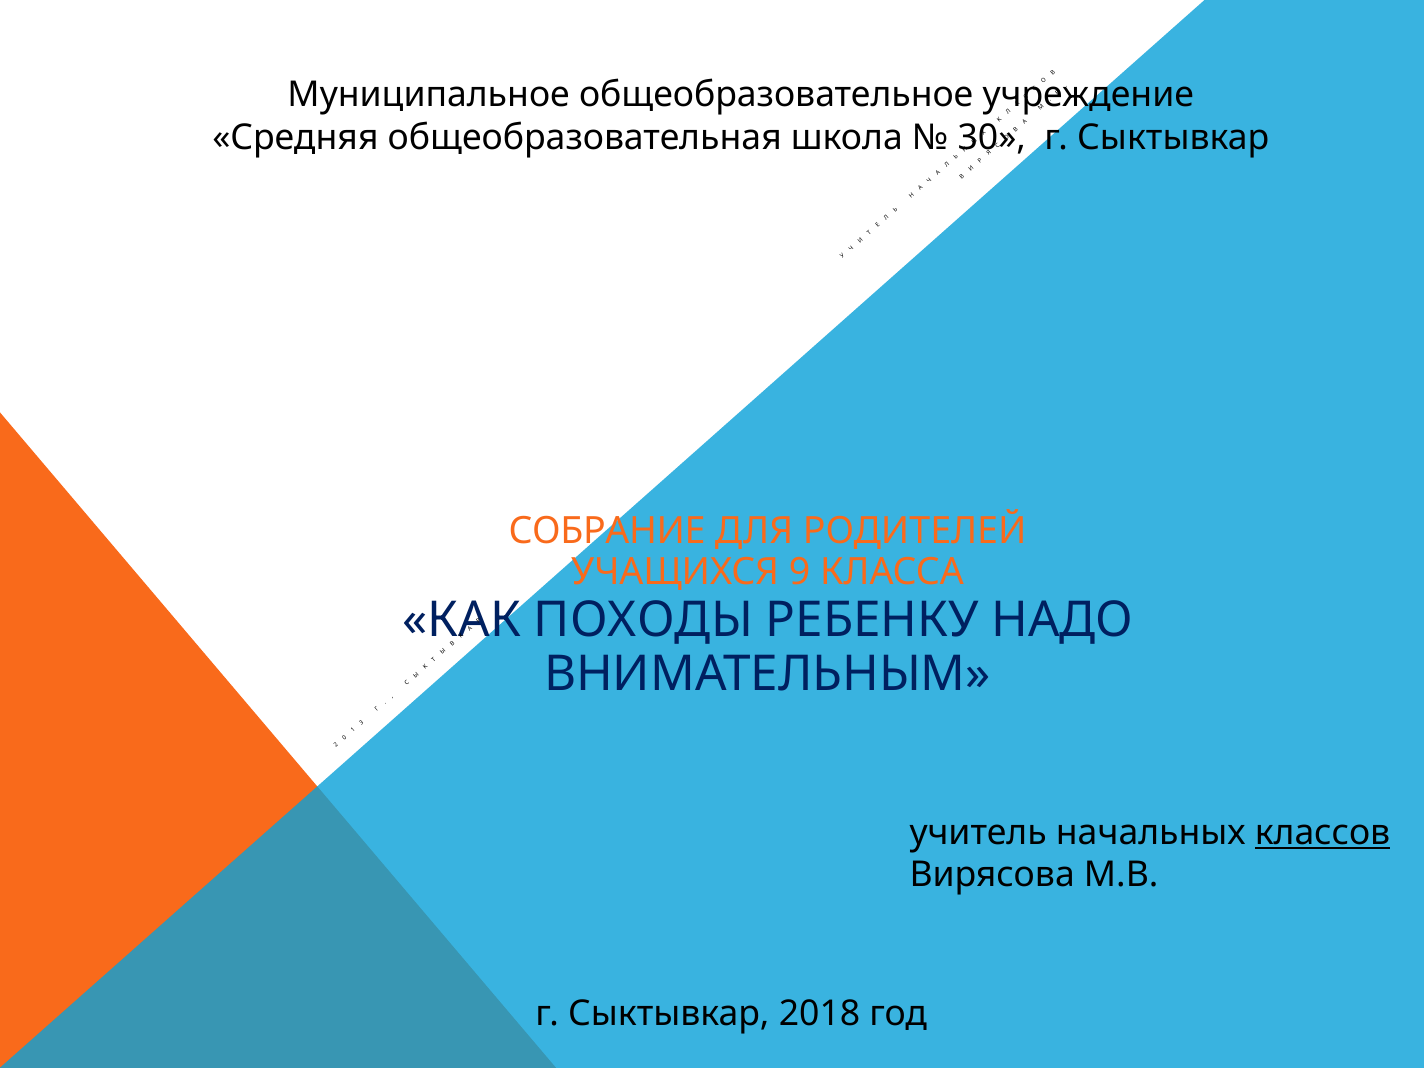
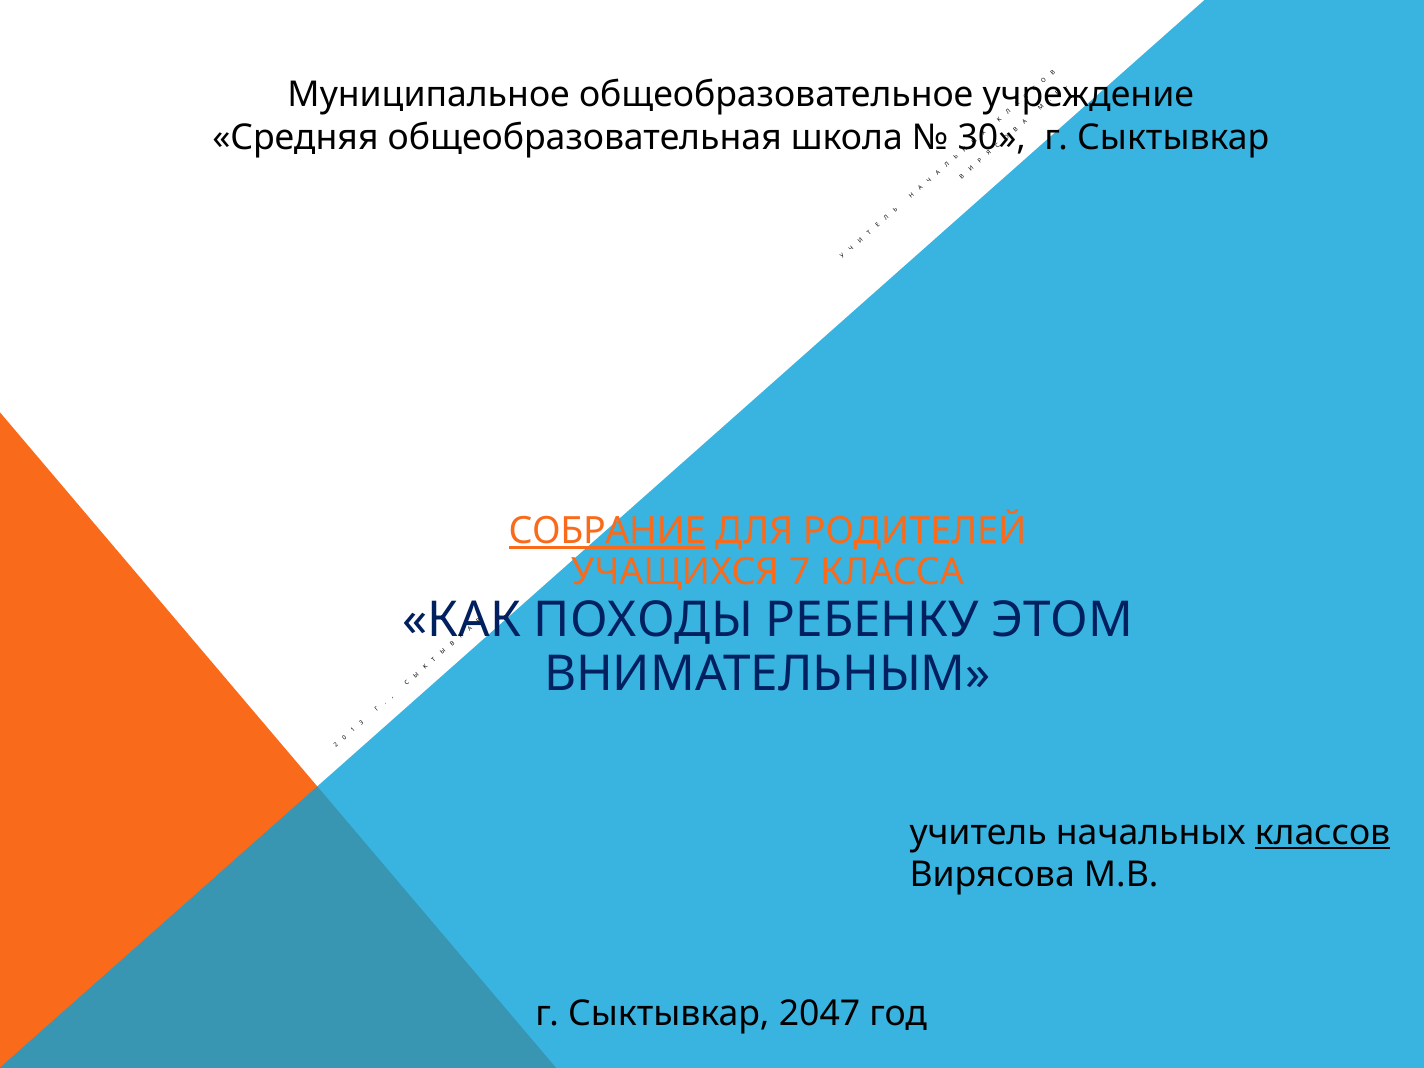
СОБРАНИЕ underline: none -> present (607, 531)
9: 9 -> 7 (800, 572)
НАДО: НАДО -> ЭТОМ (1062, 621)
2018: 2018 -> 2047 (820, 1013)
